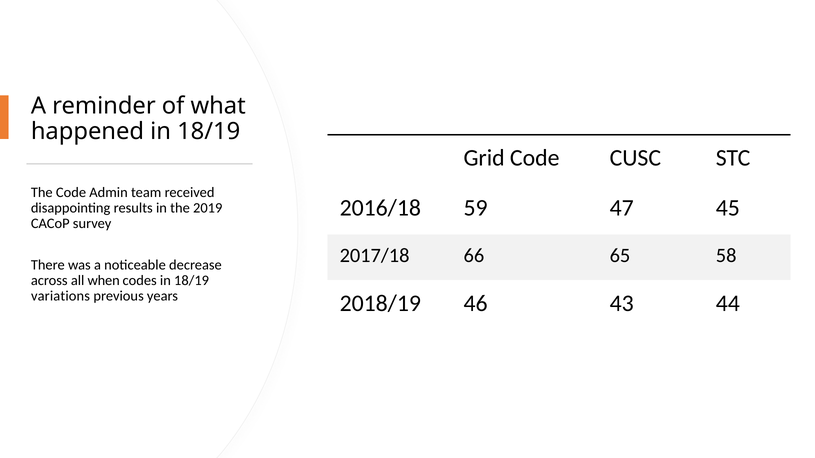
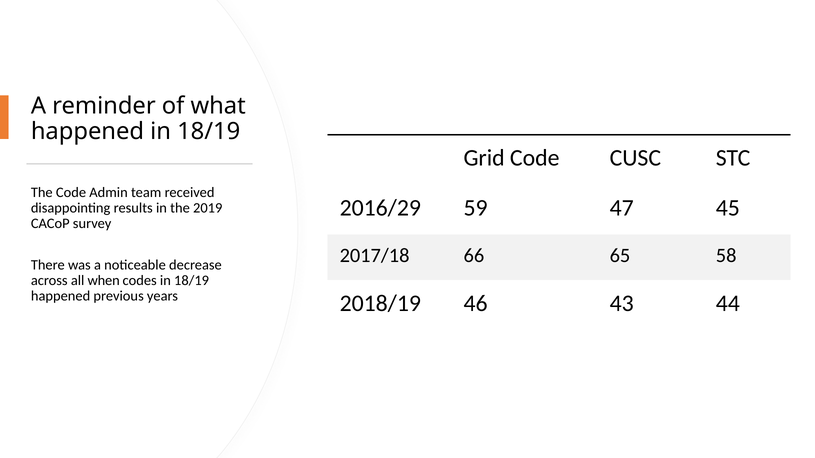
2016/18: 2016/18 -> 2016/29 (380, 208)
variations: variations -> happened (61, 296)
